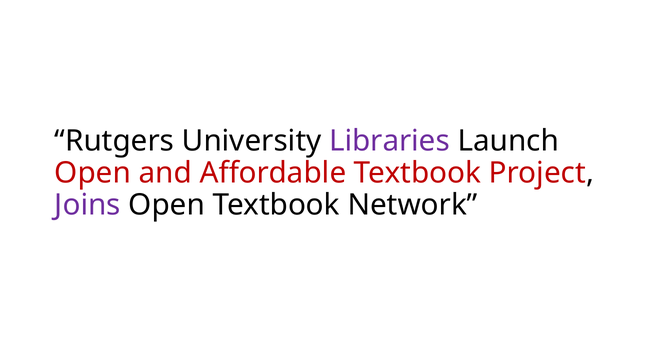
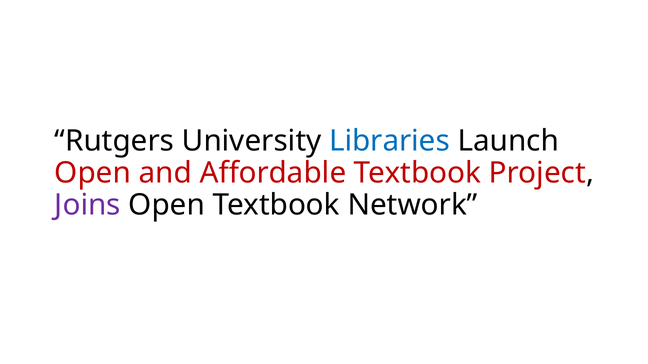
Libraries colour: purple -> blue (389, 141)
